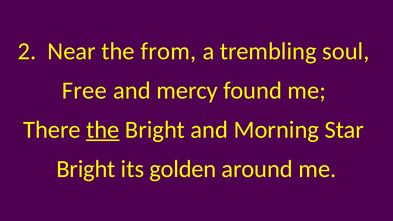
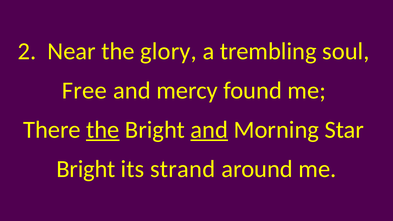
from: from -> glory (169, 51)
and underline: none -> present (209, 130)
golden: golden -> strand (183, 169)
